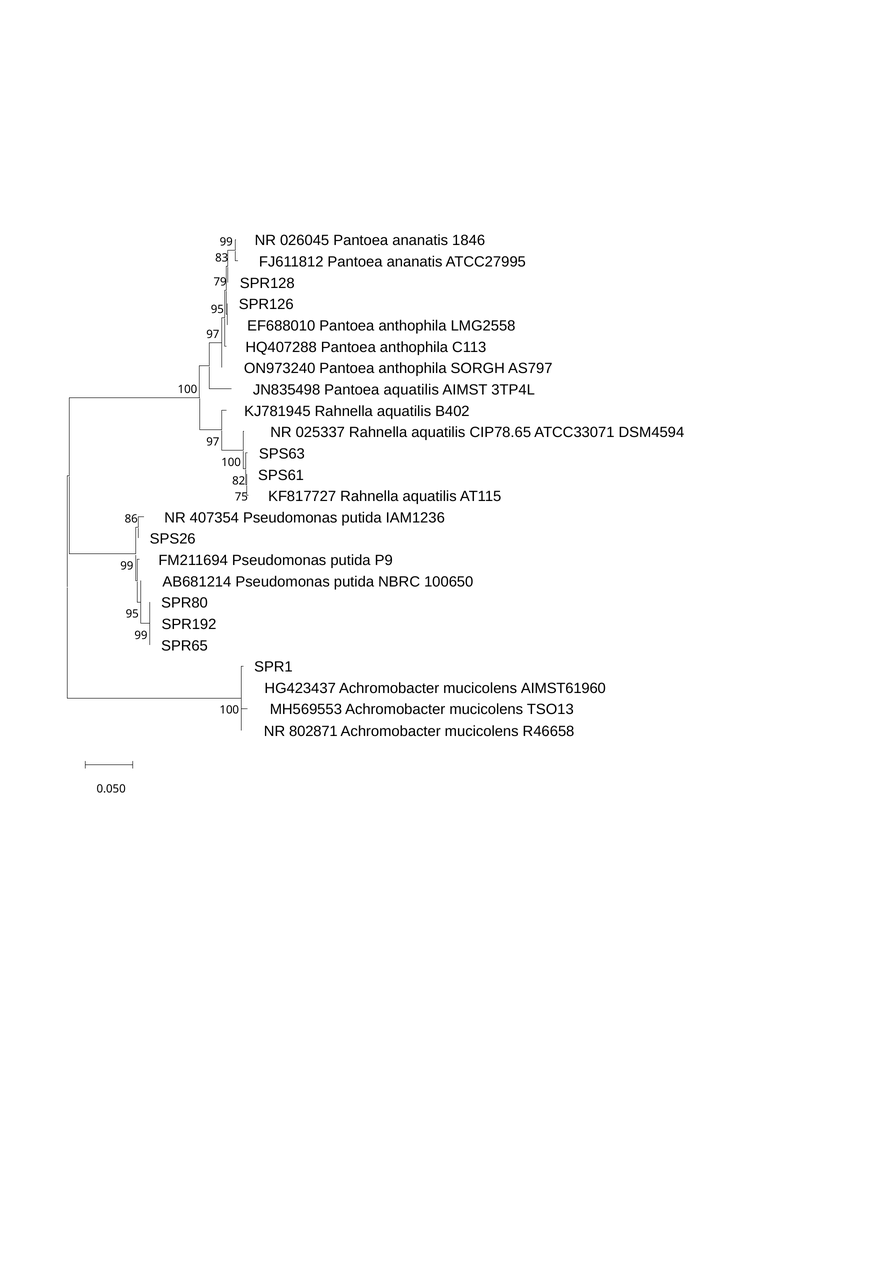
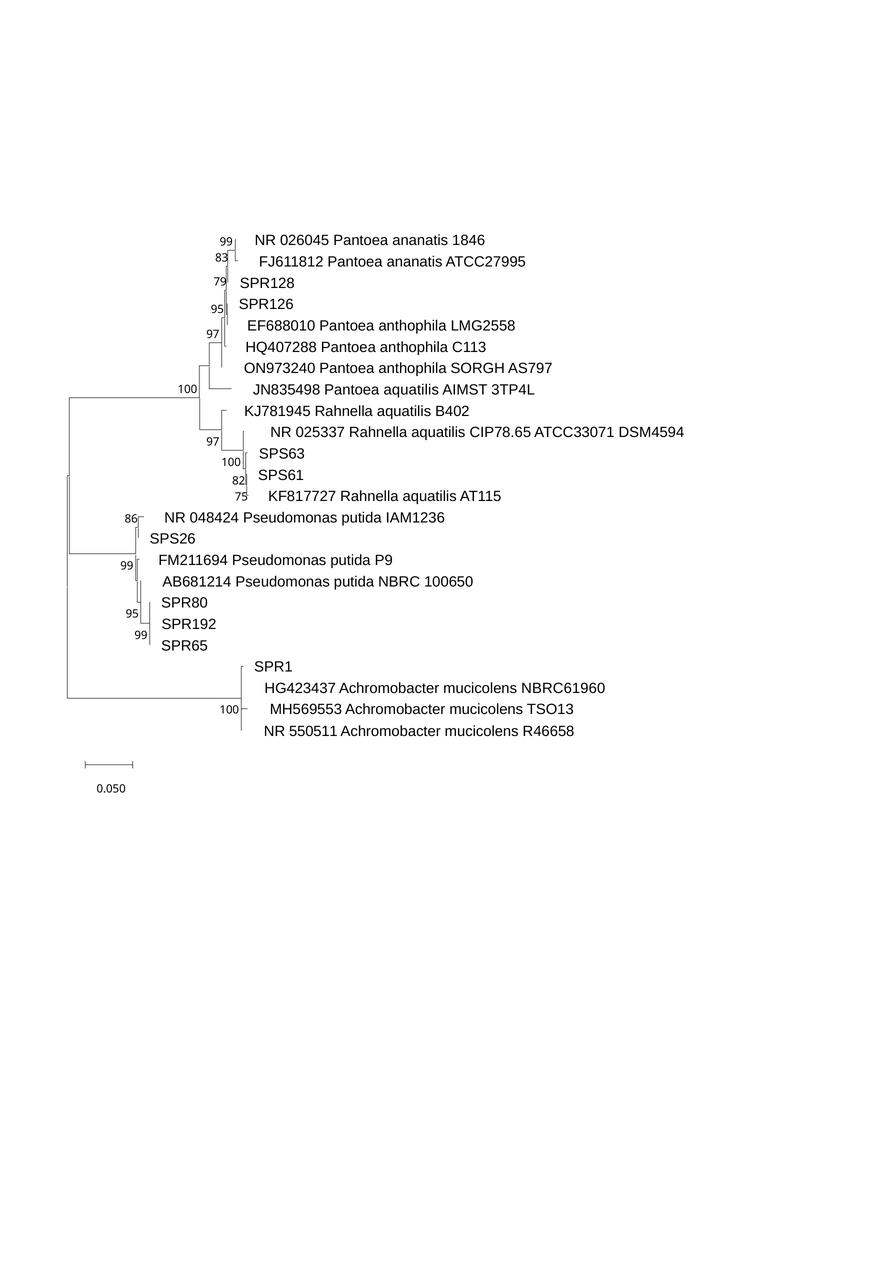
407354: 407354 -> 048424 (214, 517)
AIMST61960: AIMST61960 -> NBRC61960 (563, 688)
802871: 802871 -> 550511 (313, 731)
